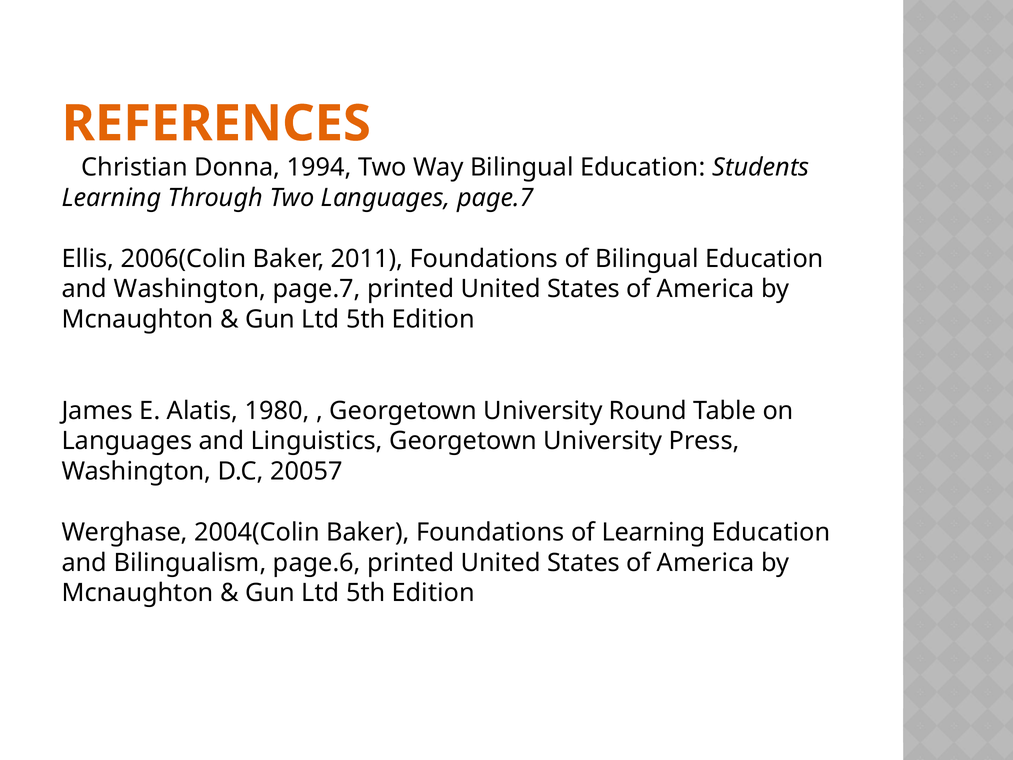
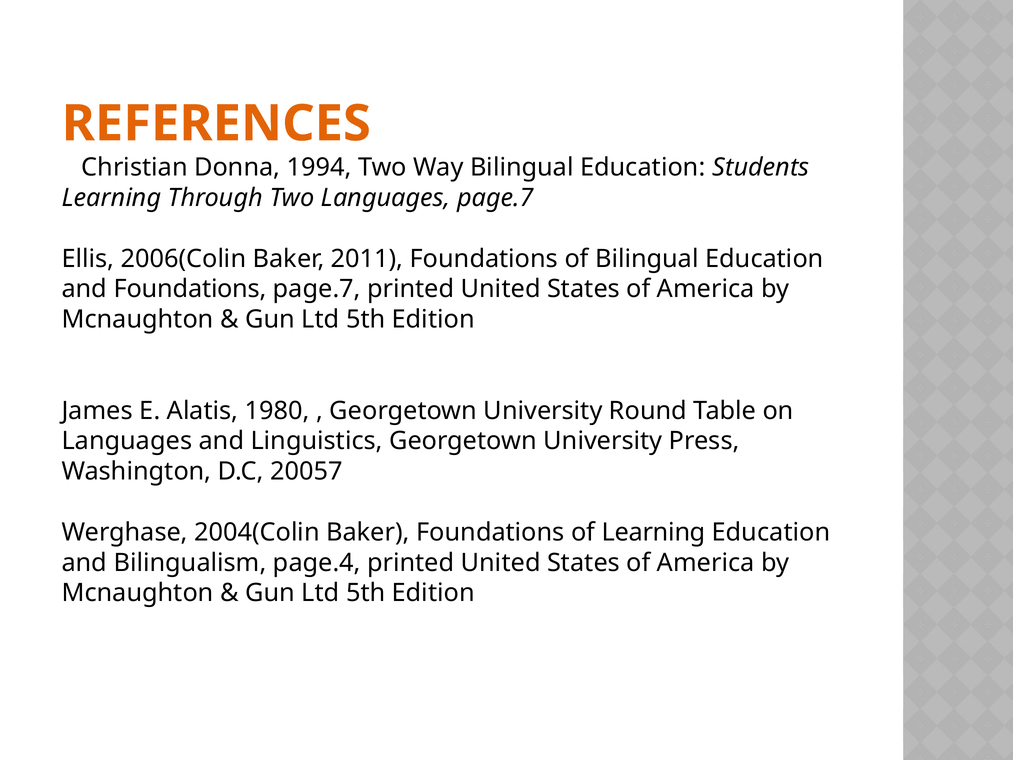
and Washington: Washington -> Foundations (190, 289)
page.6: page.6 -> page.4 (317, 562)
